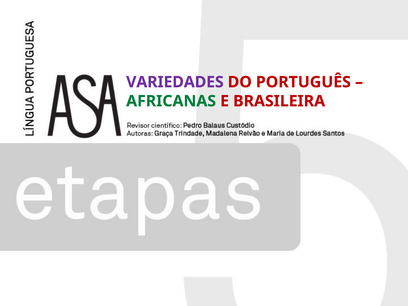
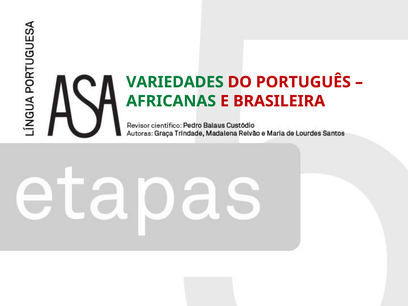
VARIEDADES colour: purple -> green (175, 82)
